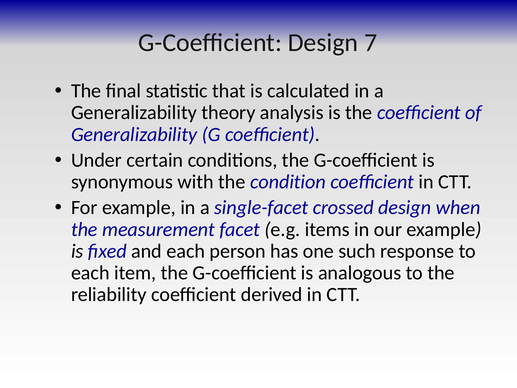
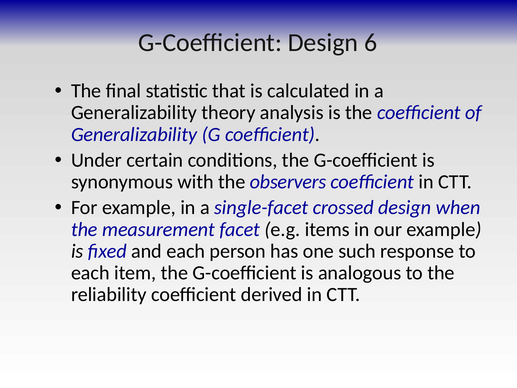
7: 7 -> 6 (371, 43)
condition: condition -> observers (288, 182)
